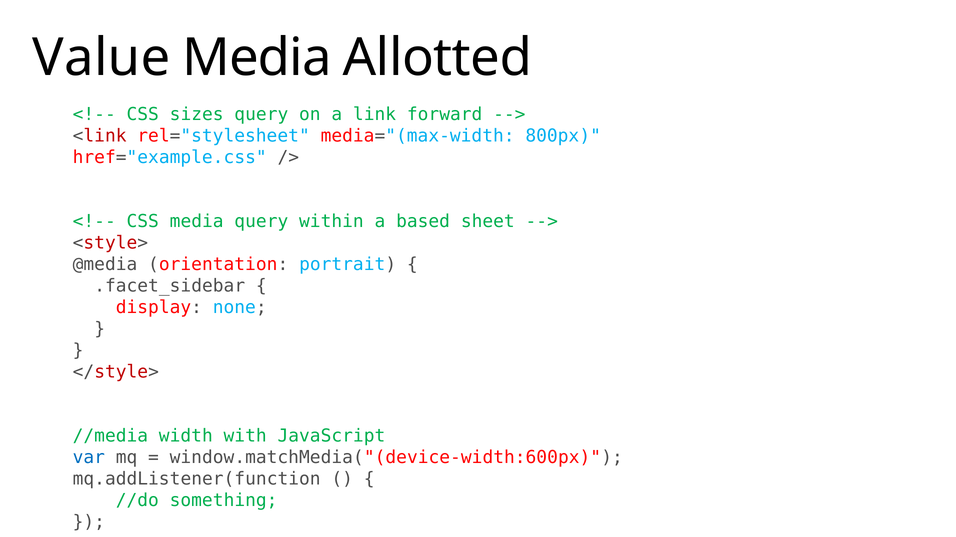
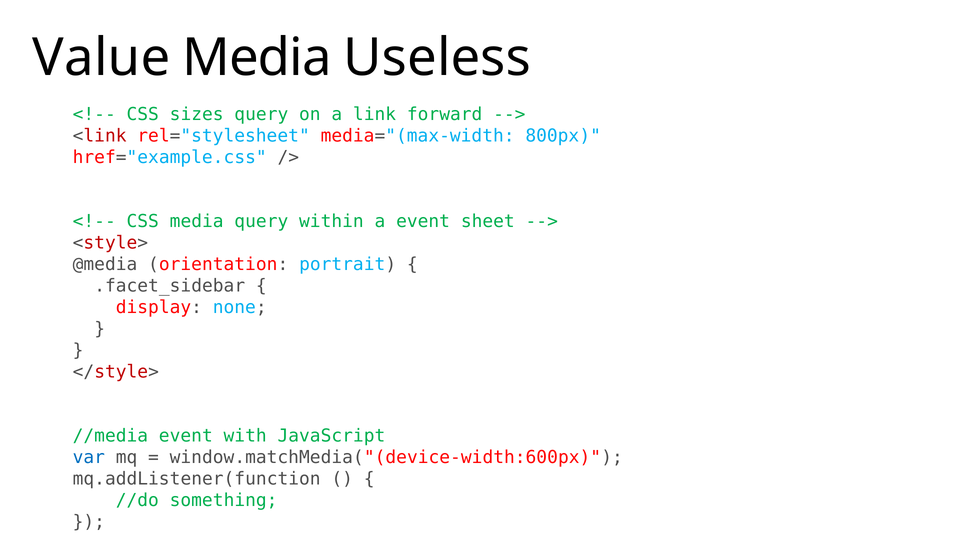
Allotted: Allotted -> Useless (437, 58)
a based: based -> event (423, 222)
//media width: width -> event (186, 437)
